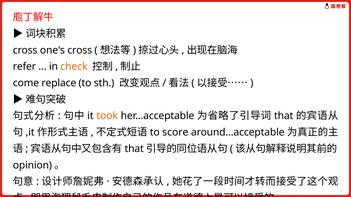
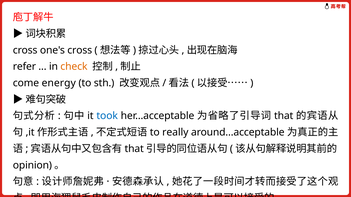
replace: replace -> energy (59, 83)
took colour: orange -> blue (107, 116)
score: score -> really (175, 133)
